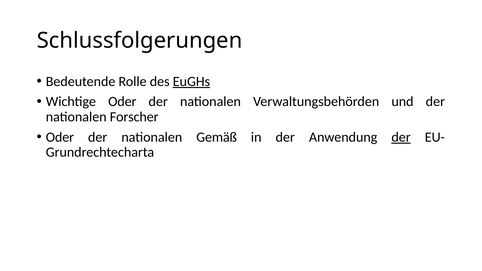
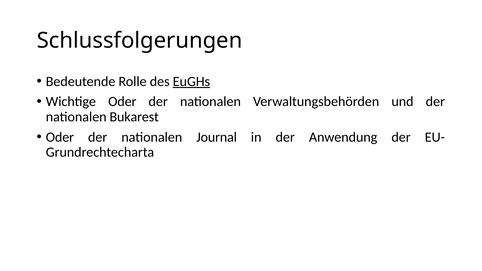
Forscher: Forscher -> Bukarest (134, 117)
Gemäß: Gemäß -> Journal (217, 137)
der underline: present -> none (401, 137)
